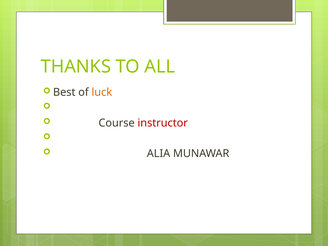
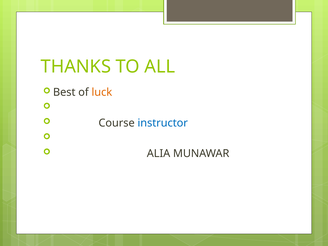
instructor colour: red -> blue (163, 123)
